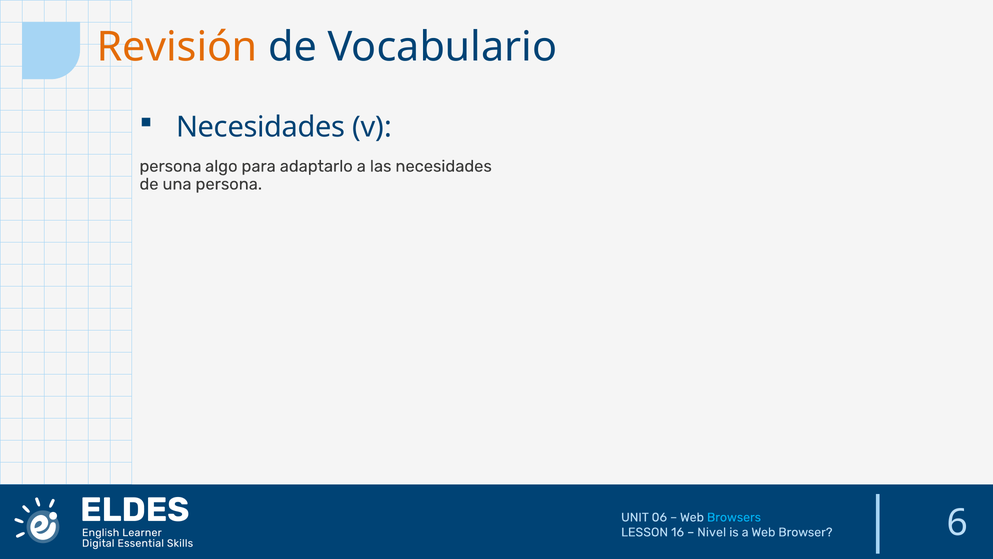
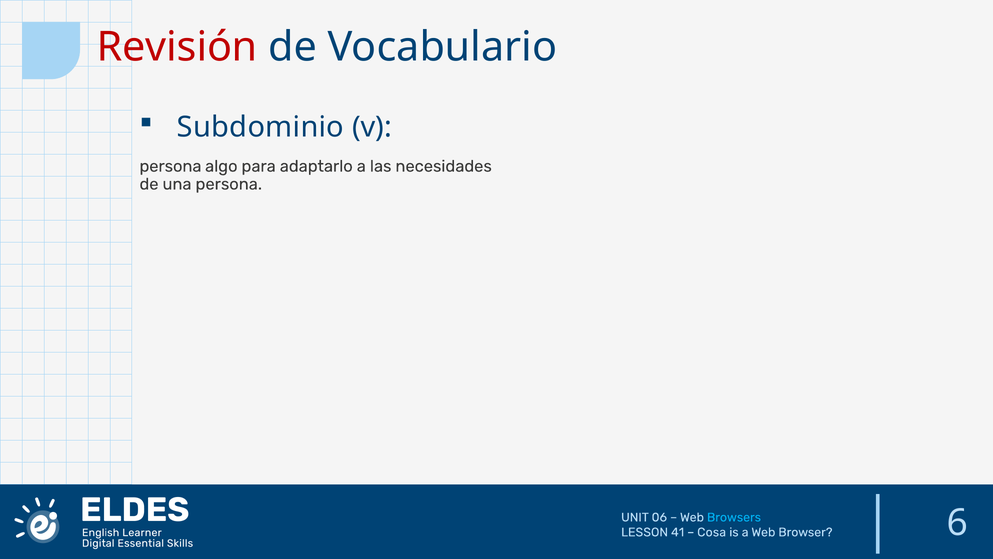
Revisión colour: orange -> red (177, 47)
Necesidades: Necesidades -> Subdominio (260, 127)
16: 16 -> 41 (678, 532)
Nivel: Nivel -> Cosa (712, 532)
